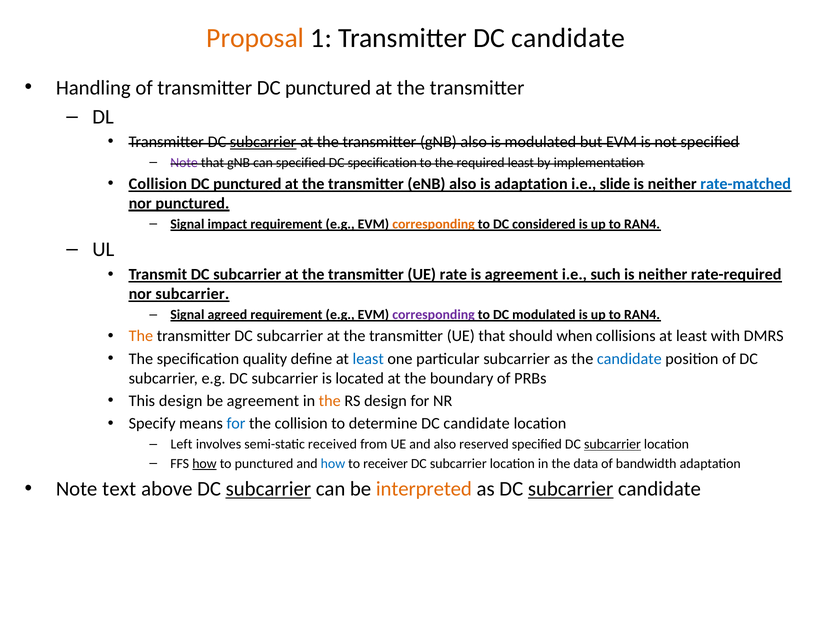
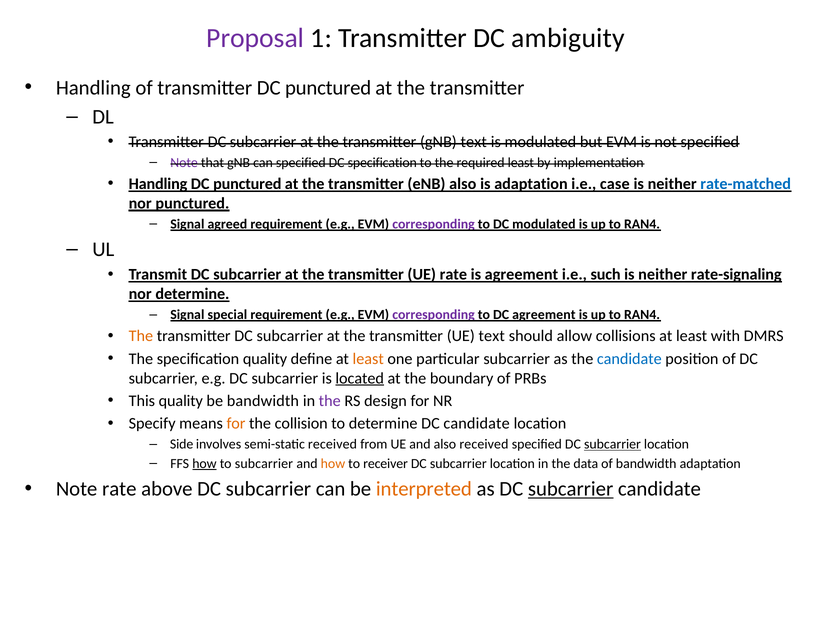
Proposal colour: orange -> purple (255, 38)
Transmitter DC candidate: candidate -> ambiguity (568, 38)
subcarrier underline: present -> none (263, 142)
gNB also: also -> text (474, 142)
Collision: Collision -> Handling (158, 184)
slide: slide -> case (615, 184)
impact: impact -> agreed (227, 224)
corresponding colour: orange -> purple (434, 224)
DC considered: considered -> modulated (544, 224)
rate-required: rate-required -> rate-signaling (736, 275)
nor subcarrier: subcarrier -> determine (192, 294)
agreed: agreed -> special (227, 315)
DC modulated: modulated -> agreement (544, 315)
UE that: that -> text (492, 336)
when: when -> allow (574, 336)
least colour: blue -> orange (368, 359)
located underline: none -> present (360, 378)
This design: design -> quality (181, 401)
be agreement: agreement -> bandwidth (263, 401)
the colour: orange -> purple (330, 401)
for colour: blue -> orange (236, 424)
Left: Left -> Side (182, 444)
also reserved: reserved -> received (484, 444)
to punctured: punctured -> subcarrier (264, 464)
how colour: blue -> orange (333, 464)
Note text: text -> rate (119, 489)
subcarrier underline: present -> none (268, 489)
